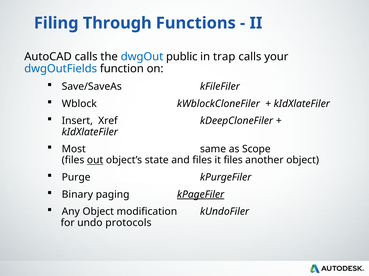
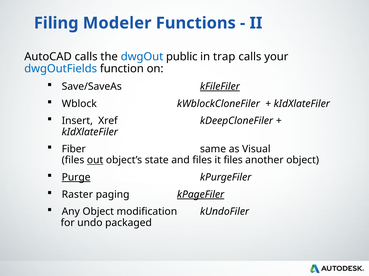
Through: Through -> Modeler (117, 23)
kFileFiler underline: none -> present (220, 87)
Most: Most -> Fiber (74, 149)
Scope: Scope -> Visual (256, 149)
Purge underline: none -> present (76, 178)
Binary: Binary -> Raster (77, 195)
protocols: protocols -> packaged (128, 223)
